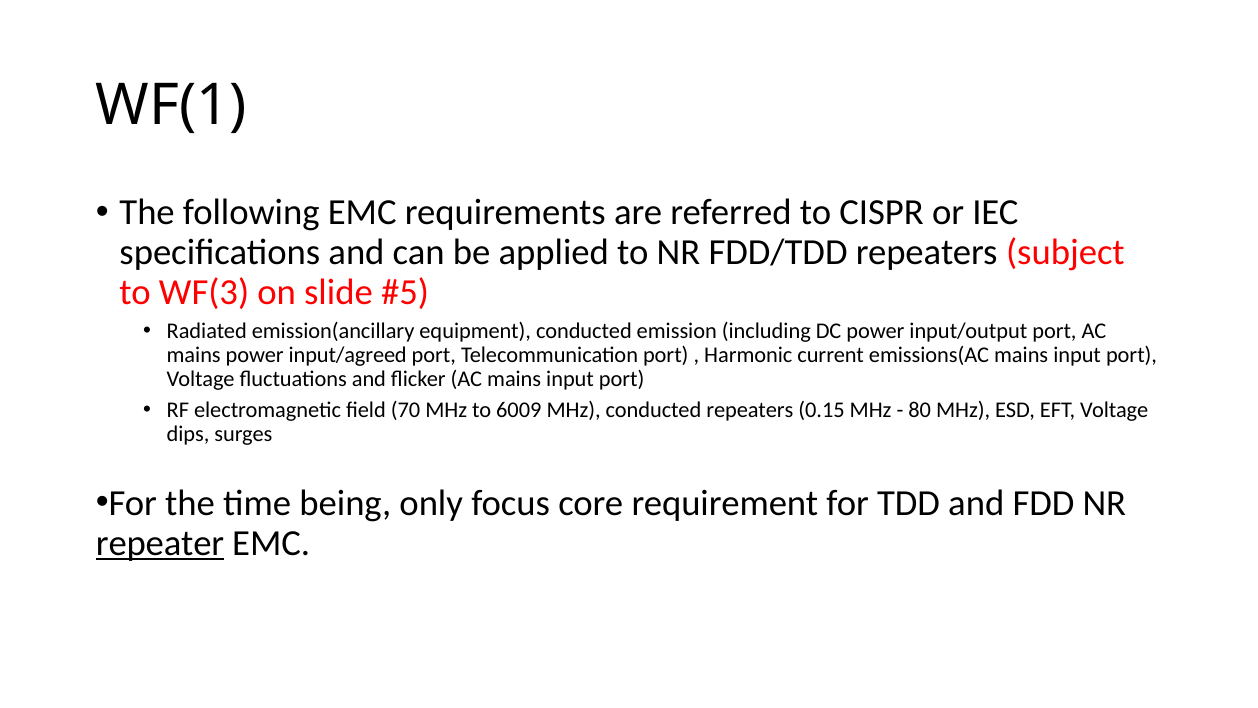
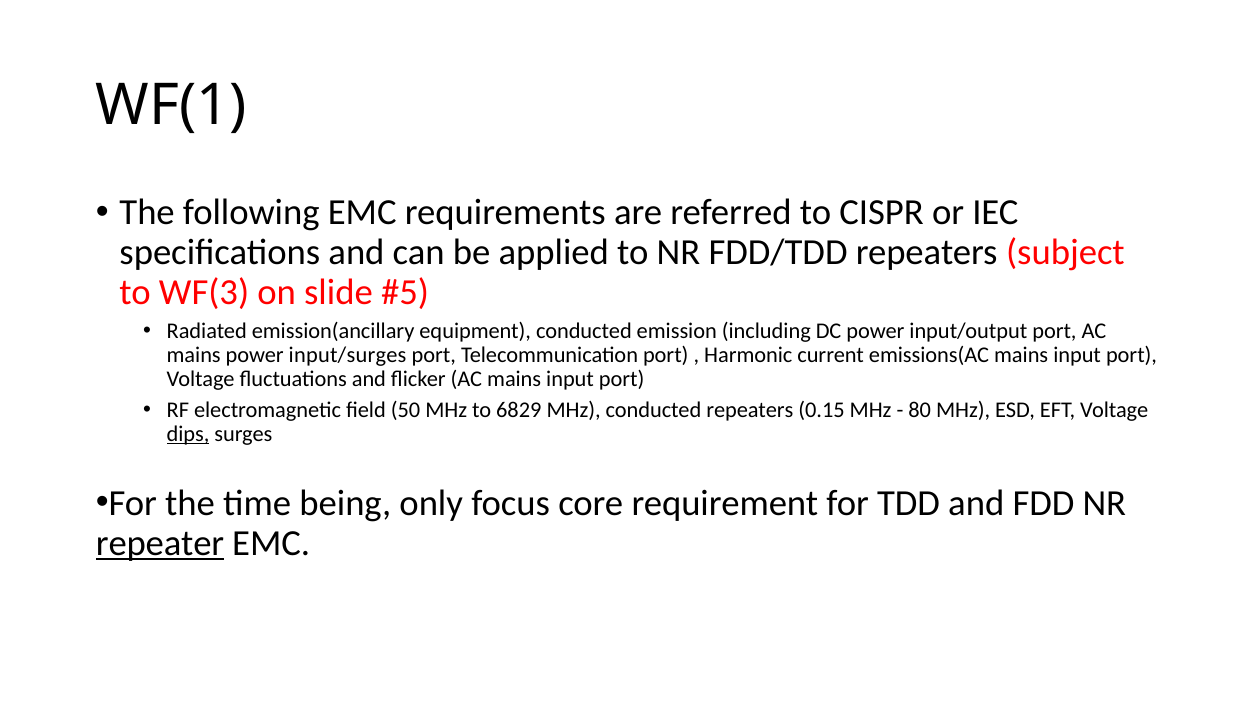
input/agreed: input/agreed -> input/surges (348, 355)
70: 70 -> 50 (406, 410)
6009: 6009 -> 6829 (519, 410)
dips underline: none -> present (188, 434)
